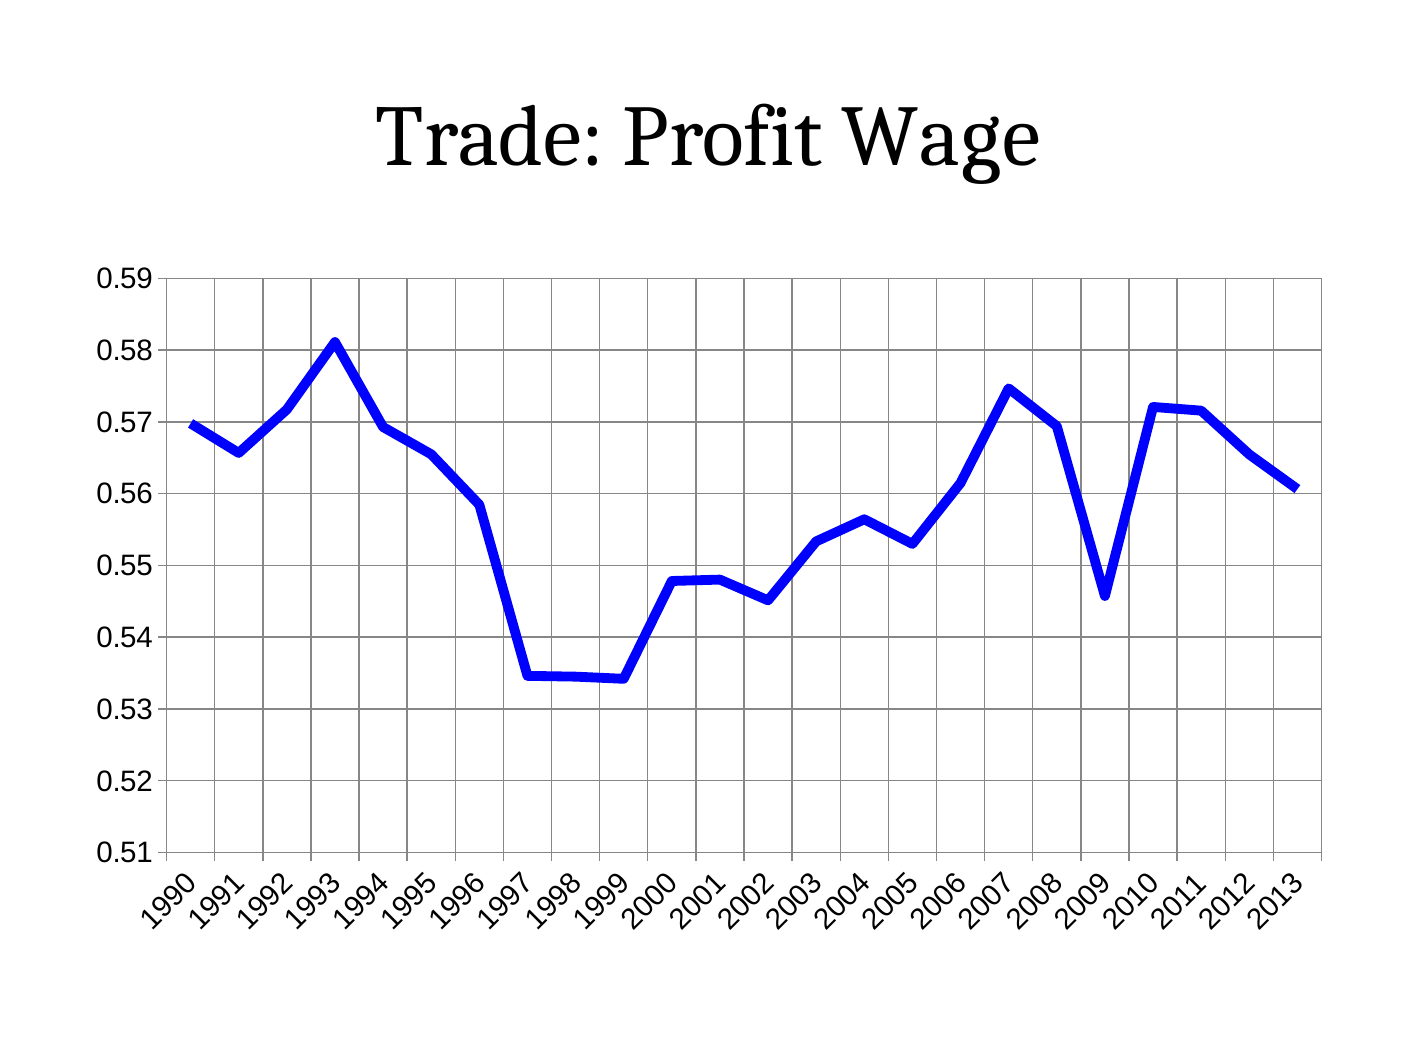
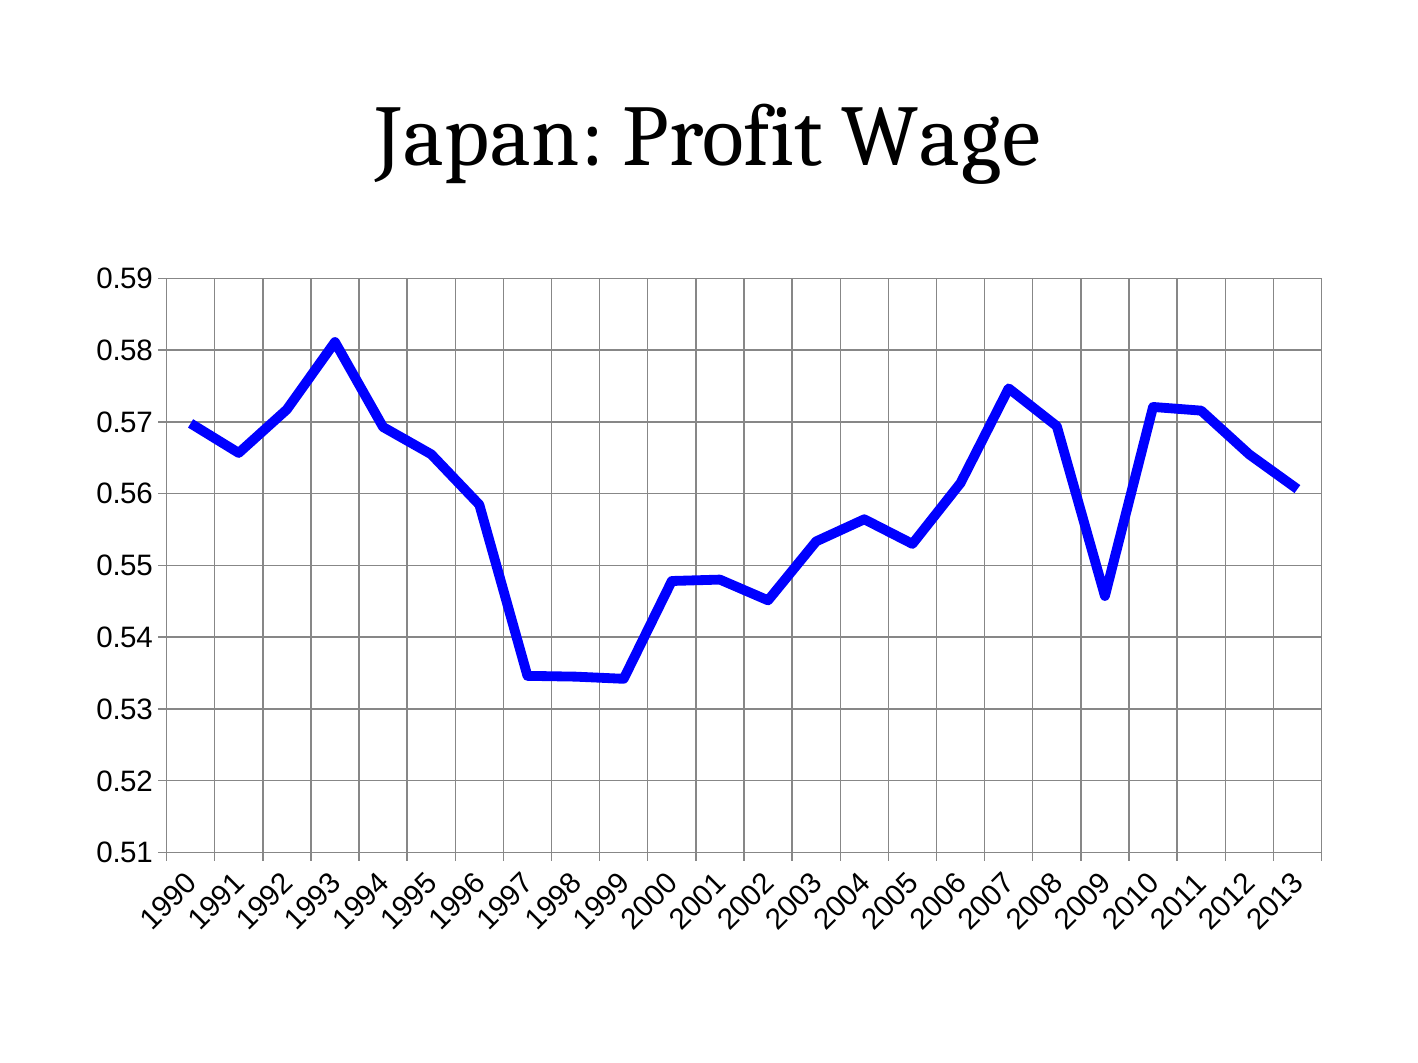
Trade: Trade -> Japan (490, 137)
